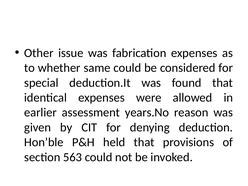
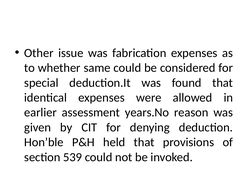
563: 563 -> 539 (73, 157)
